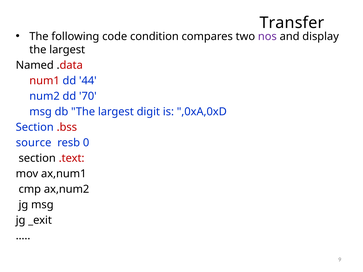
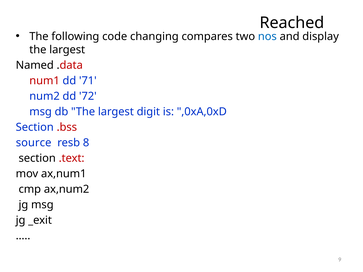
Transfer: Transfer -> Reached (292, 23)
condition: condition -> changing (154, 36)
nos colour: purple -> blue (267, 36)
44: 44 -> 71 (88, 81)
70: 70 -> 72 (88, 96)
0: 0 -> 8 (86, 143)
